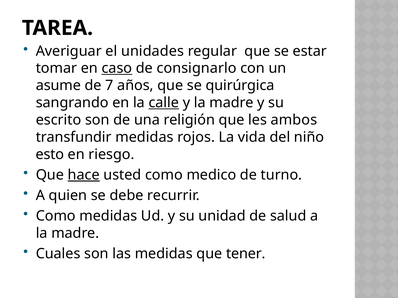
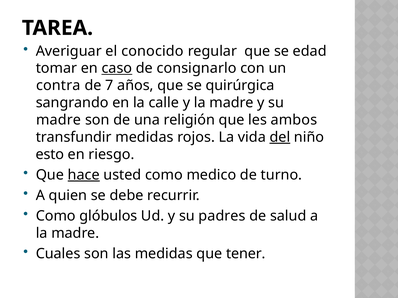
unidades: unidades -> conocido (152, 51)
estar: estar -> edad (310, 51)
asume: asume -> contra (58, 86)
calle underline: present -> none (164, 103)
escrito: escrito -> madre (58, 120)
del underline: none -> present (280, 137)
Como medidas: medidas -> glóbulos (108, 216)
unidad: unidad -> padres (222, 216)
